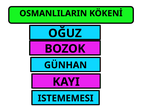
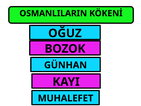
ISTEMEMESI: ISTEMEMESI -> MUHALEFET (66, 98)
